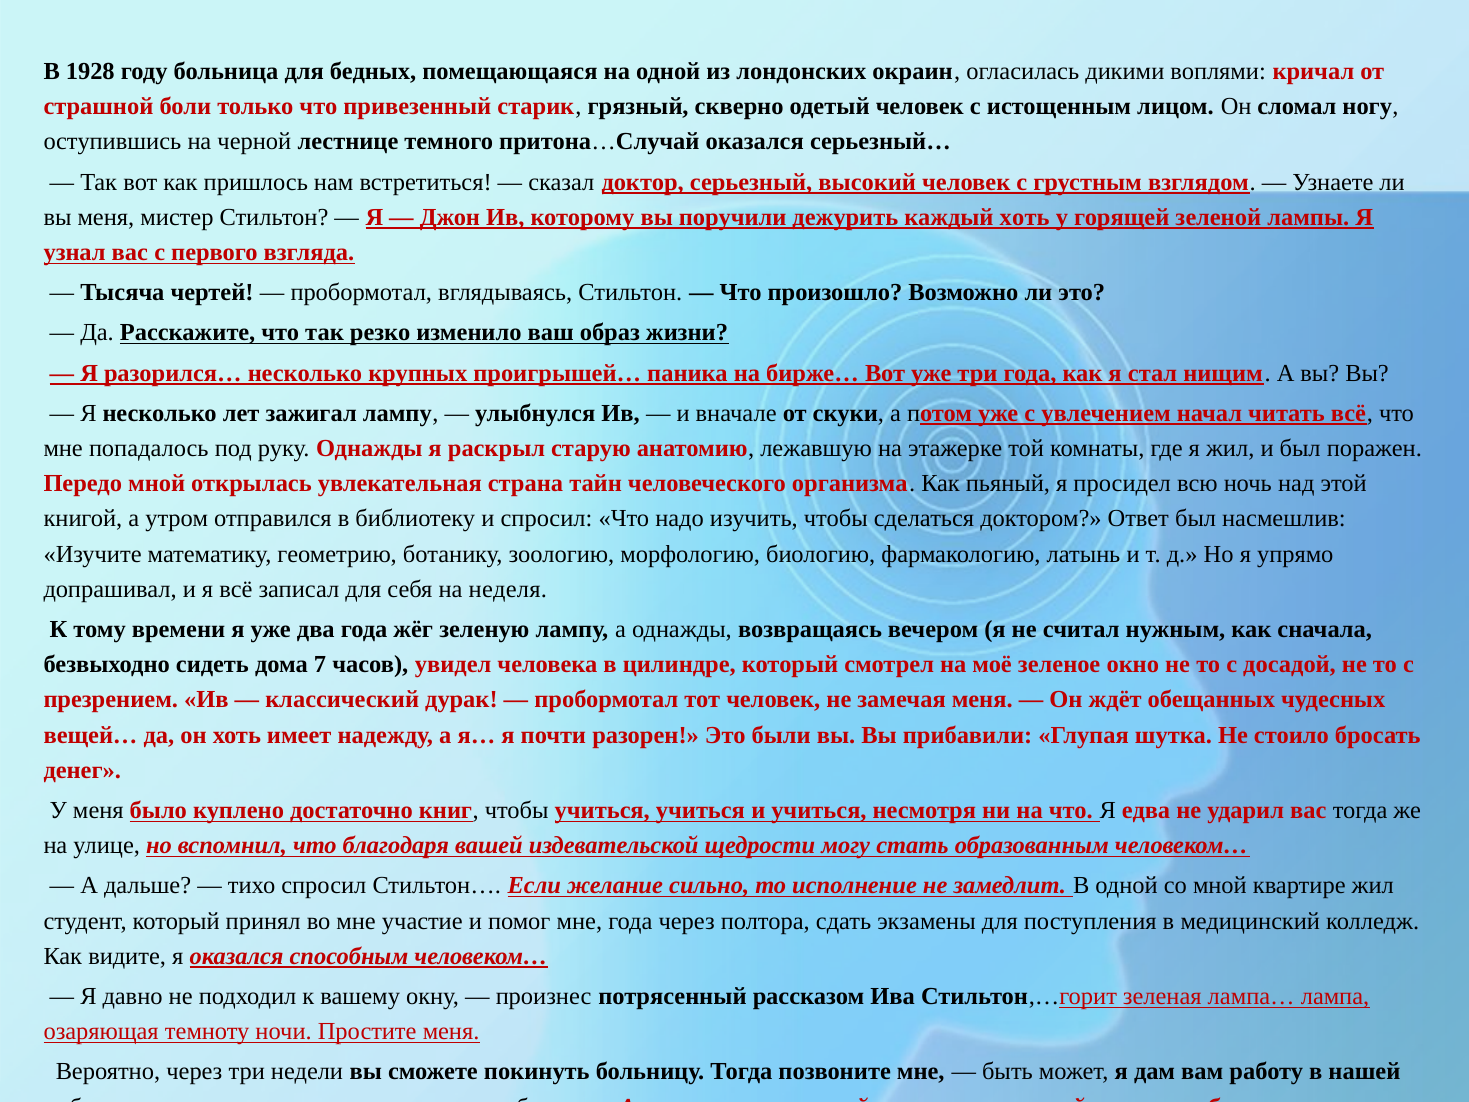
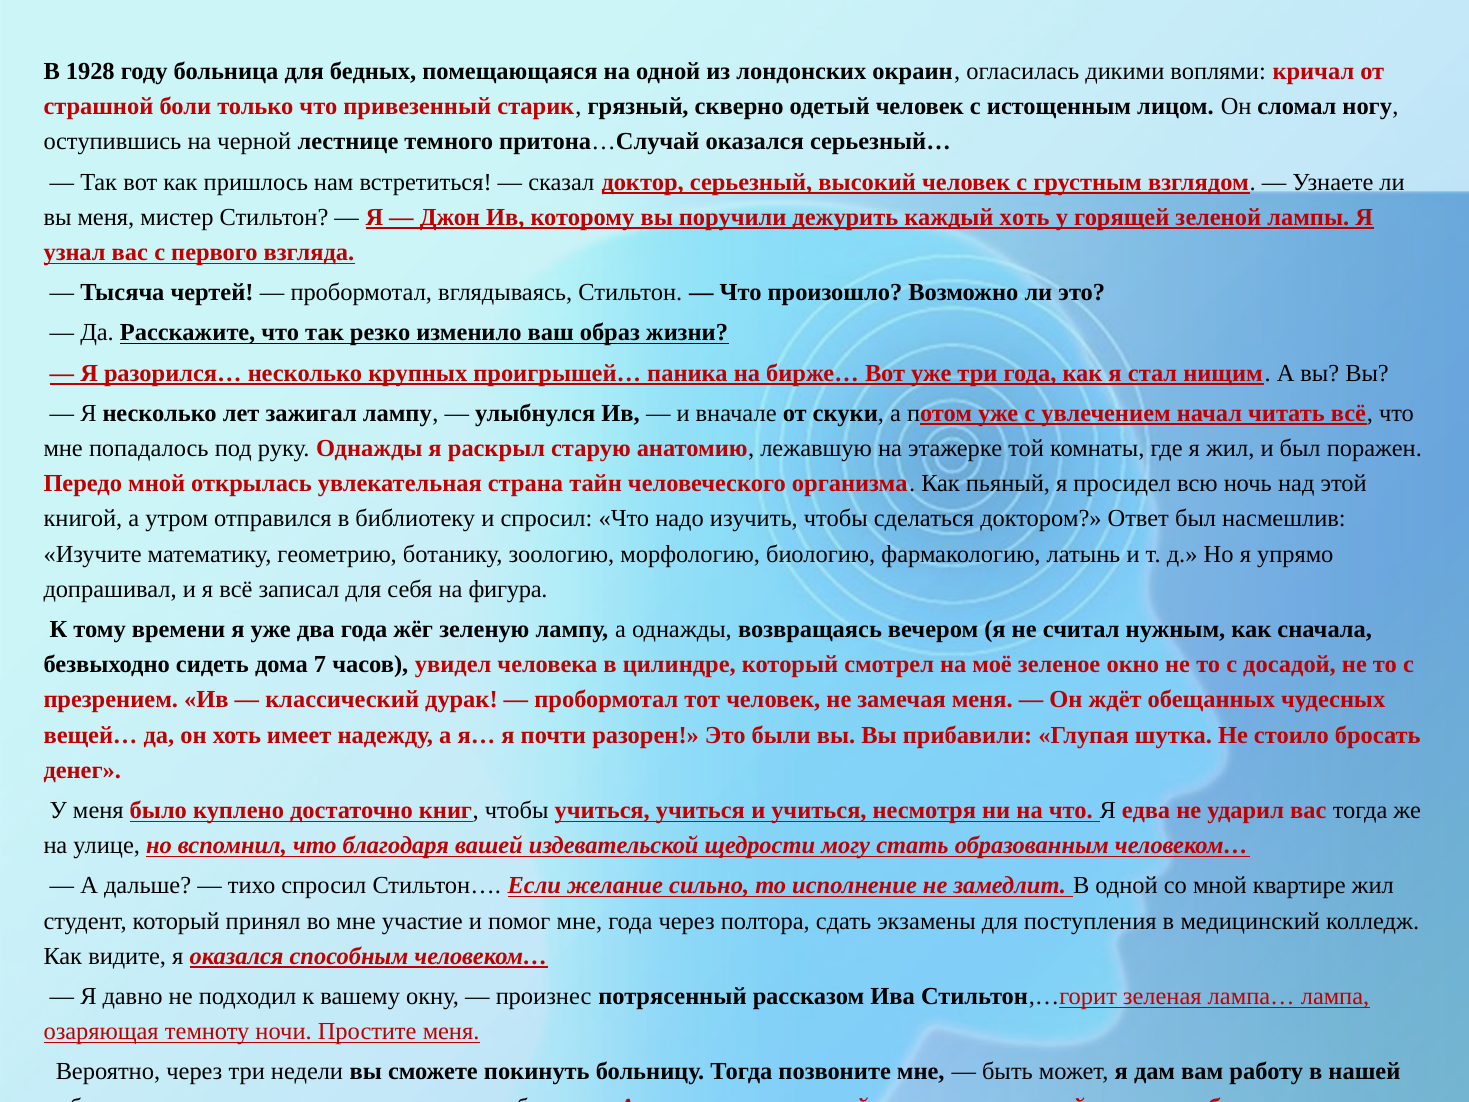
неделя: неделя -> фигура (508, 589)
